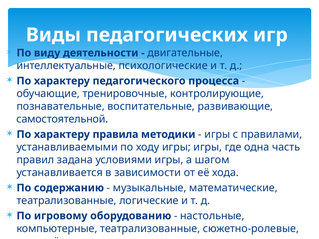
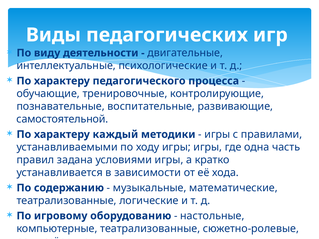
правила: правила -> каждый (115, 135)
шагом: шагом -> кратко (212, 160)
